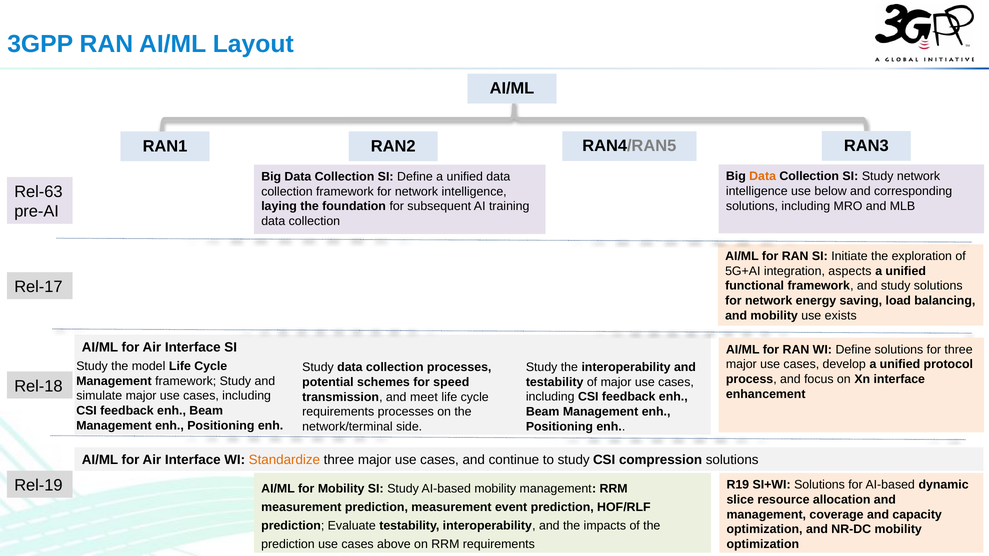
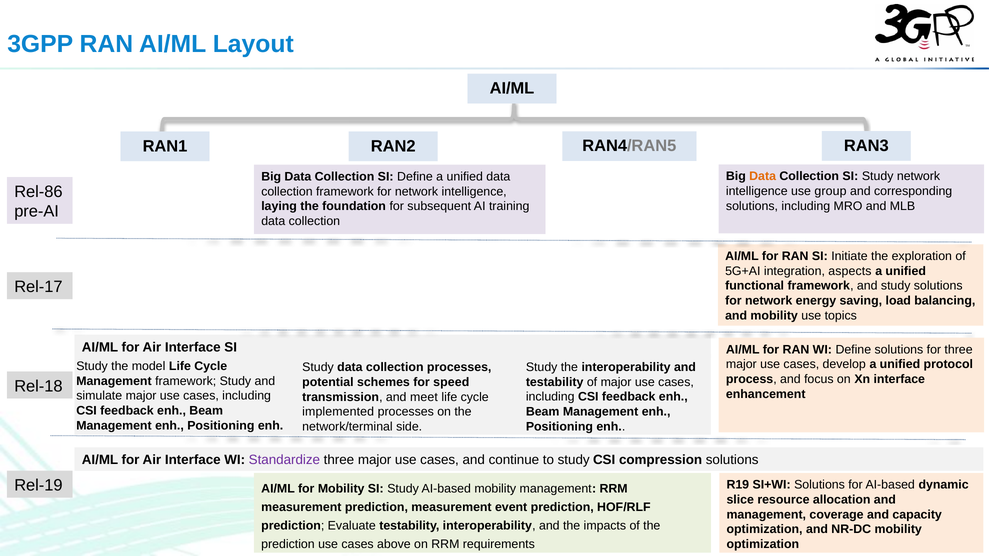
Rel-63: Rel-63 -> Rel-86 (38, 192)
below: below -> group (830, 191)
exists: exists -> topics (841, 316)
requirements: requirements -> implemented (338, 412)
Standardize colour: orange -> purple (284, 460)
